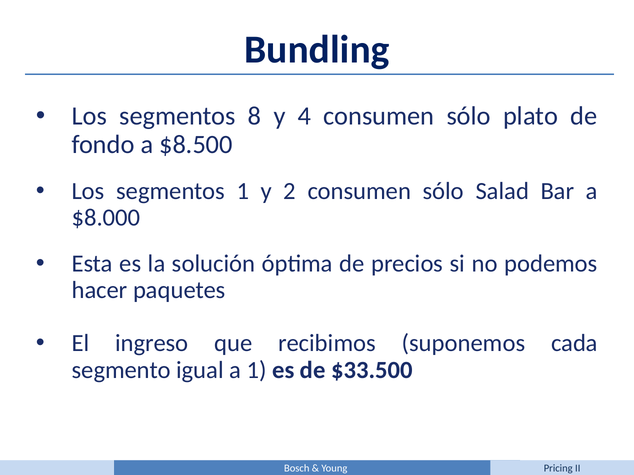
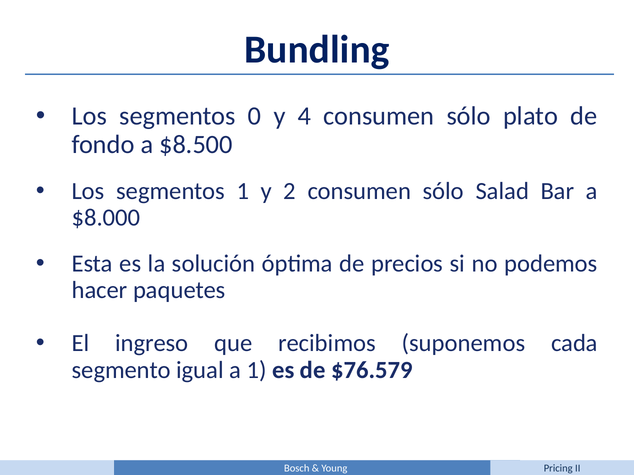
8: 8 -> 0 (255, 116)
$33.500: $33.500 -> $76.579 (372, 370)
